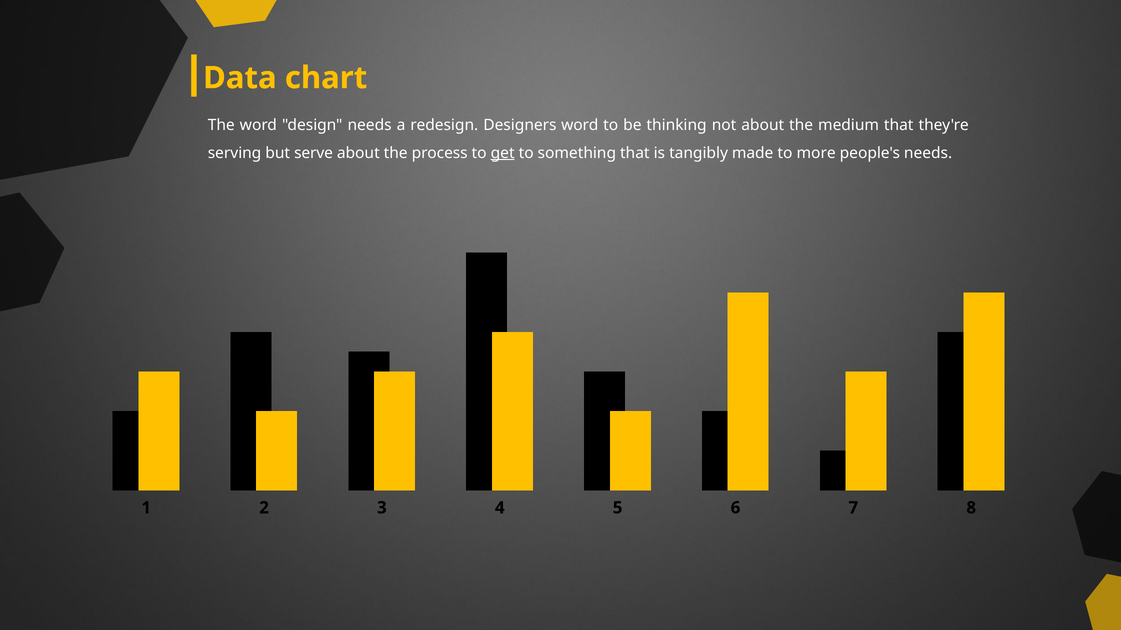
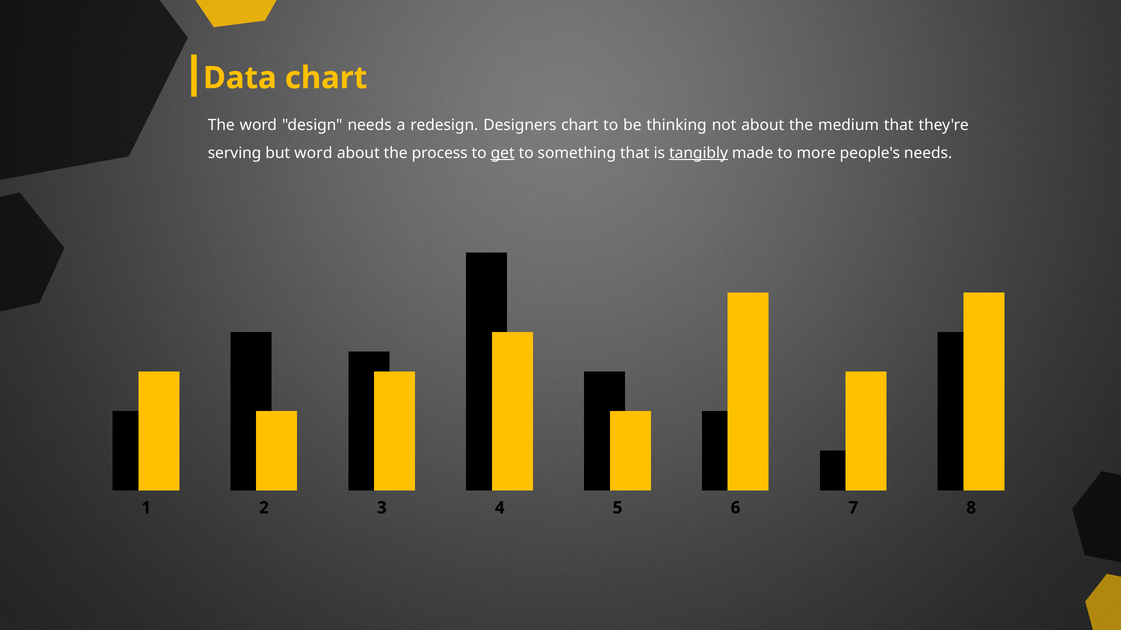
Designers word: word -> chart (580, 125)
but serve: serve -> word (313, 153)
tangibly underline: none -> present (699, 153)
